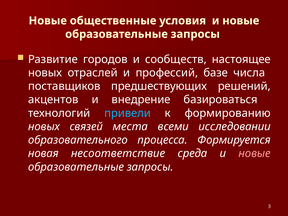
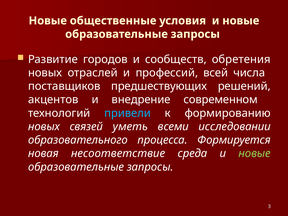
настоящее: настоящее -> обретения (241, 59)
базе: базе -> всей (216, 73)
базироваться: базироваться -> современном (221, 100)
места: места -> уметь (130, 127)
новые colour: pink -> light green (255, 153)
